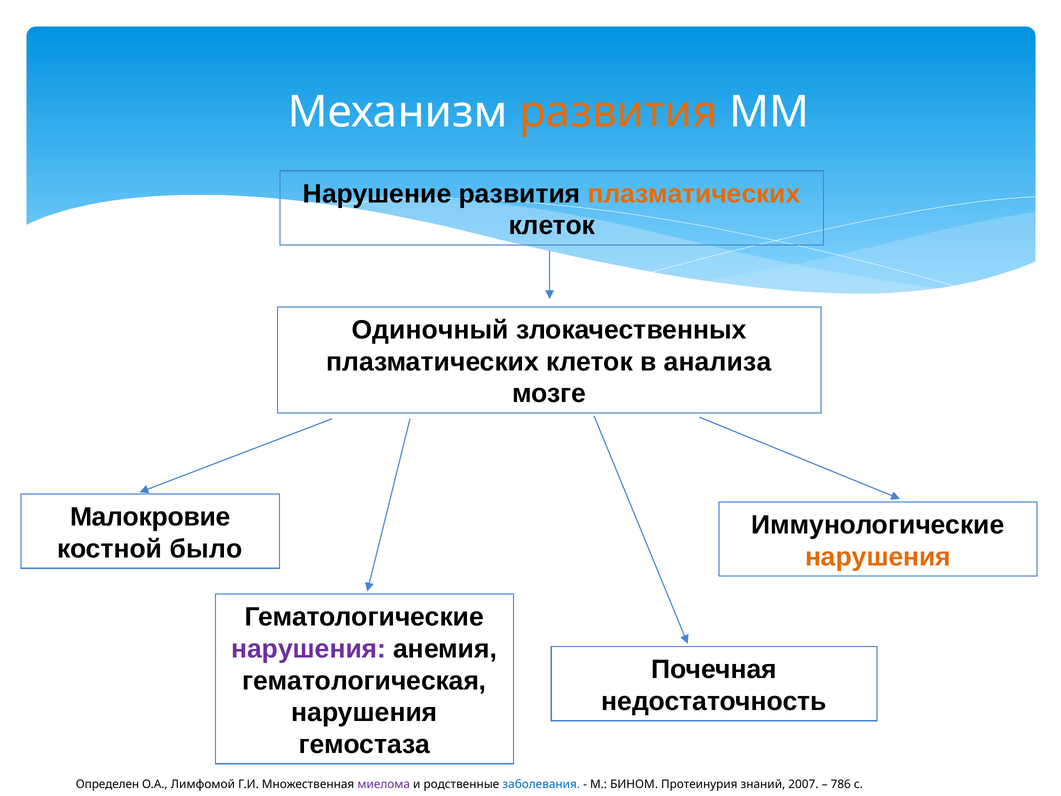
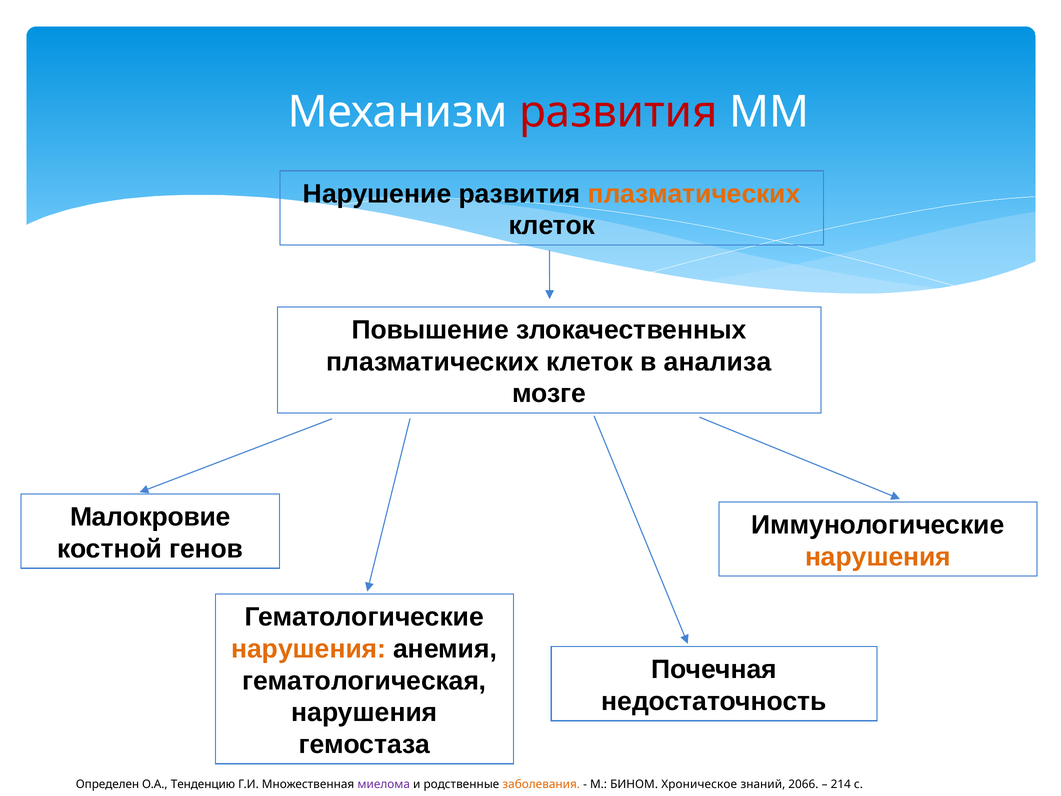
развития colour: orange -> red (619, 112)
Одиночный: Одиночный -> Повышение (430, 330)
было: было -> генов (206, 549)
нарушения colour: purple -> orange (309, 649)
Лимфомой: Лимфомой -> Тенденцию (203, 784)
заболевания colour: blue -> orange (541, 784)
Протеинурия: Протеинурия -> Хроническое (699, 784)
2007: 2007 -> 2066 (803, 784)
786: 786 -> 214 (841, 784)
